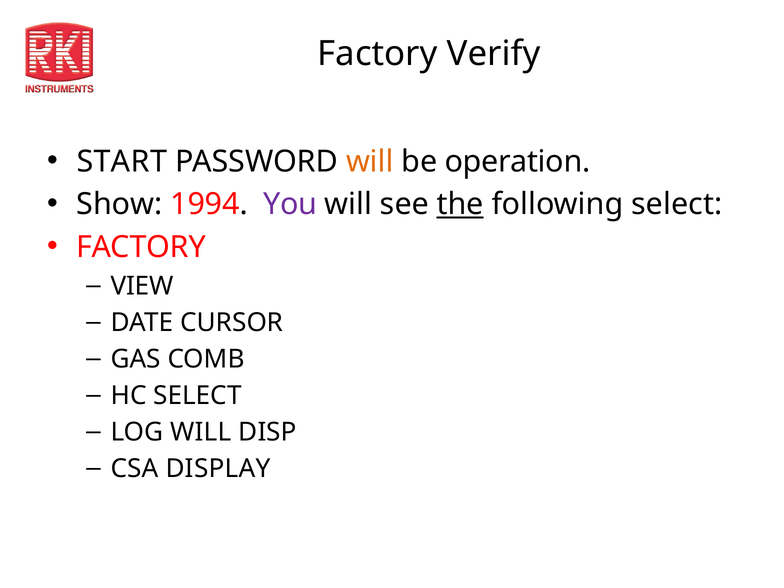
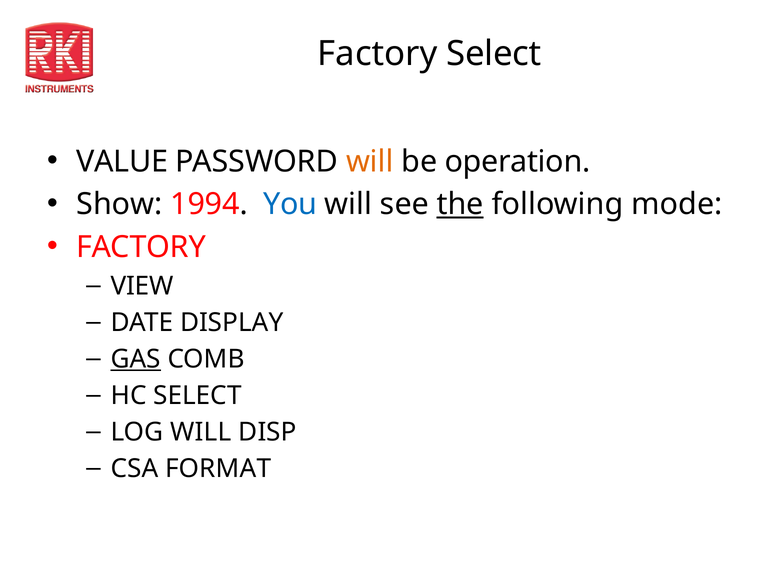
Factory Verify: Verify -> Select (494, 54)
START: START -> VALUE (122, 162)
You colour: purple -> blue (290, 204)
following select: select -> mode (677, 204)
CURSOR: CURSOR -> DISPLAY (232, 322)
GAS underline: none -> present (136, 359)
DISPLAY: DISPLAY -> FORMAT (218, 469)
